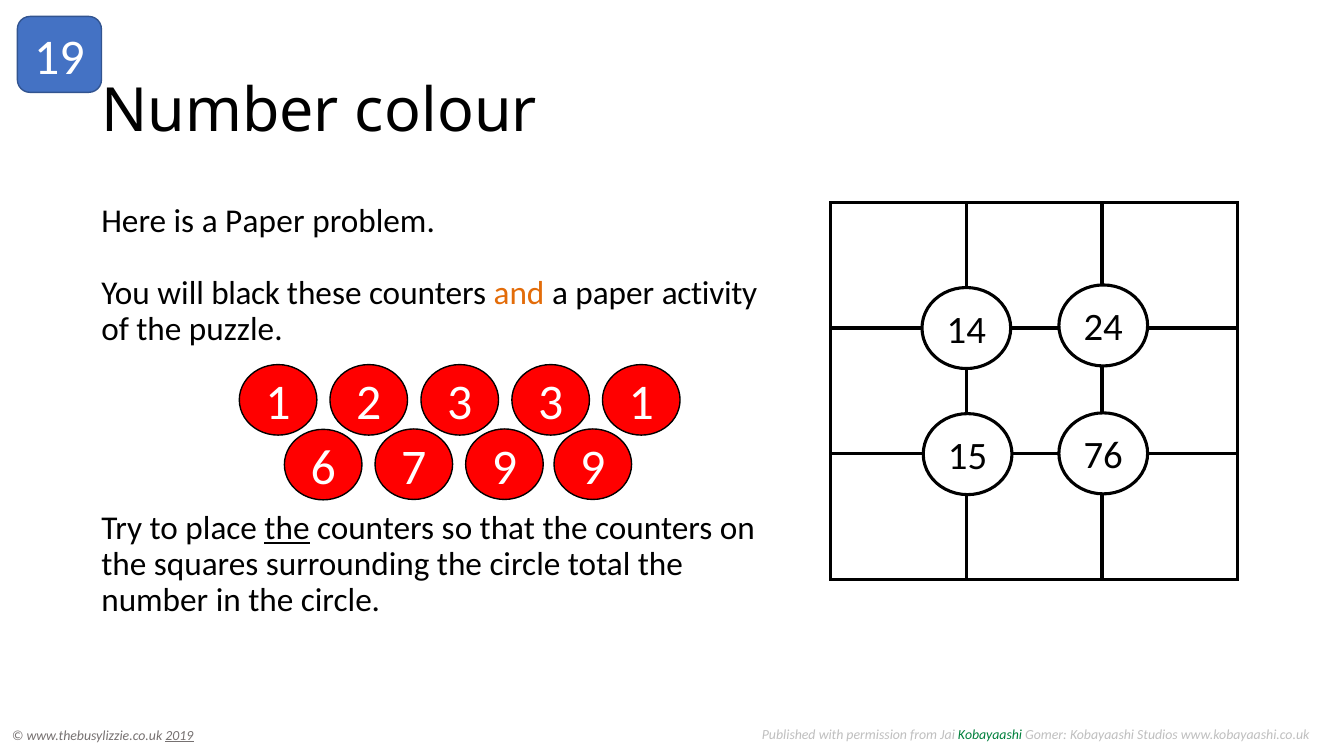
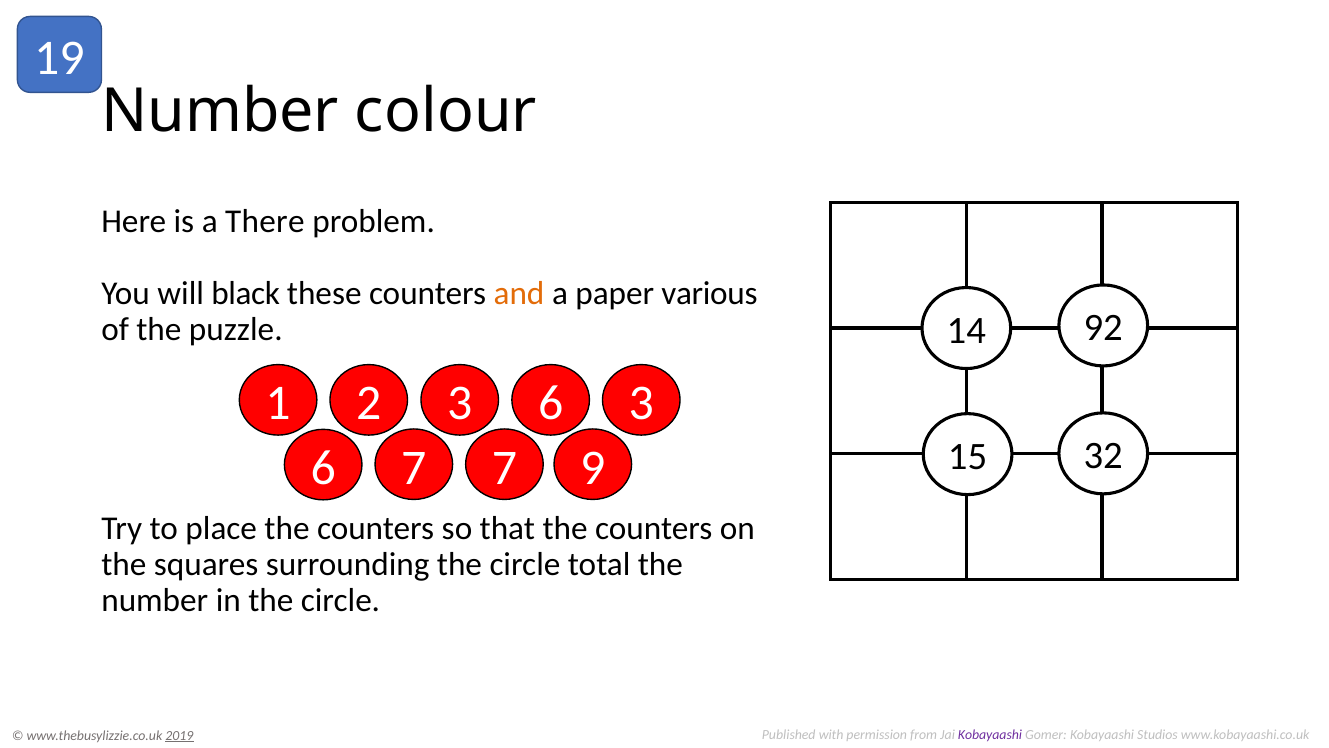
is a Paper: Paper -> There (265, 222)
activity: activity -> various (710, 293)
24: 24 -> 92 (1103, 328)
1 3: 3 -> 6 (551, 403)
2 1: 1 -> 3 (641, 403)
76: 76 -> 32 (1103, 456)
7 9: 9 -> 7 (504, 467)
the underline: present -> none (287, 528)
Kobayaashi colour: green -> purple (990, 735)
